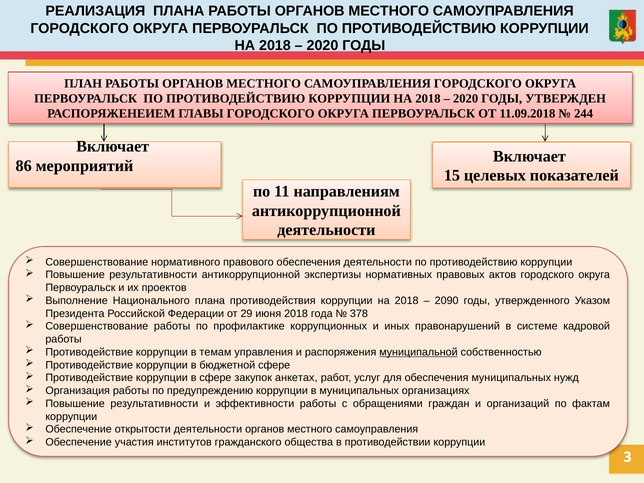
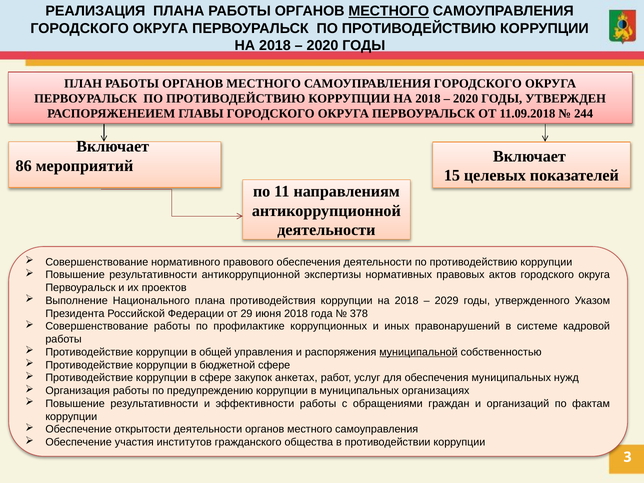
МЕСТНОГО underline: none -> present (389, 11)
2090: 2090 -> 2029 (447, 301)
темам: темам -> общей (216, 352)
